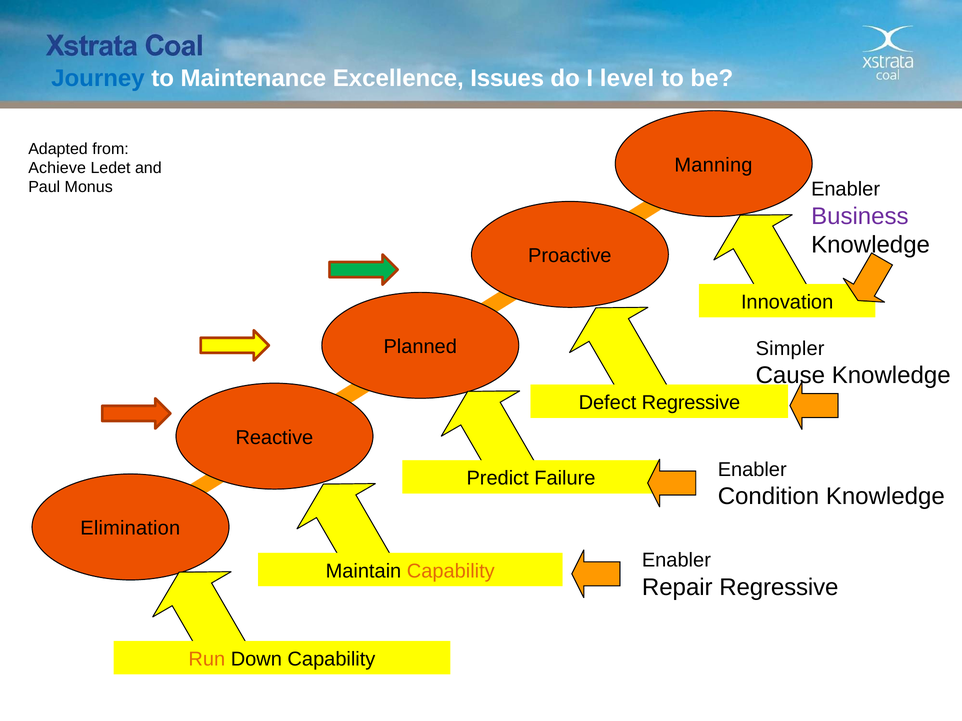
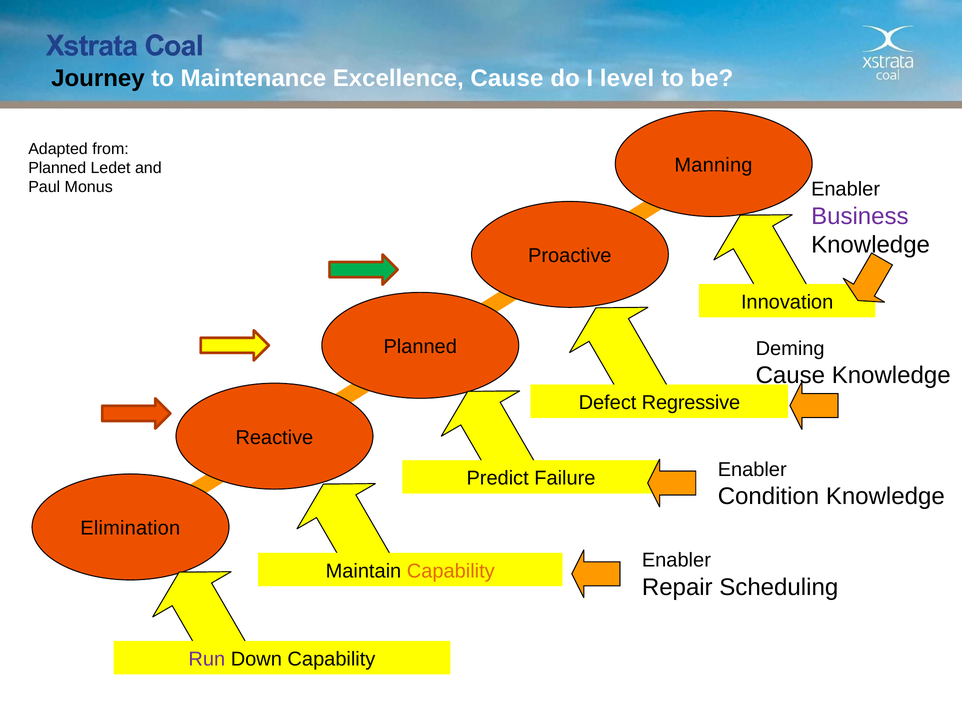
Journey colour: blue -> black (98, 78)
Excellence Issues: Issues -> Cause (507, 78)
Achieve: Achieve -> Planned (57, 168)
Simpler: Simpler -> Deming (790, 349)
Repair Regressive: Regressive -> Scheduling (779, 588)
Run colour: orange -> purple (207, 659)
